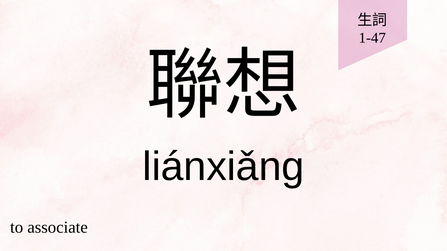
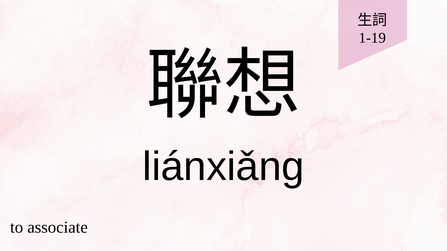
1-47: 1-47 -> 1-19 (372, 38)
